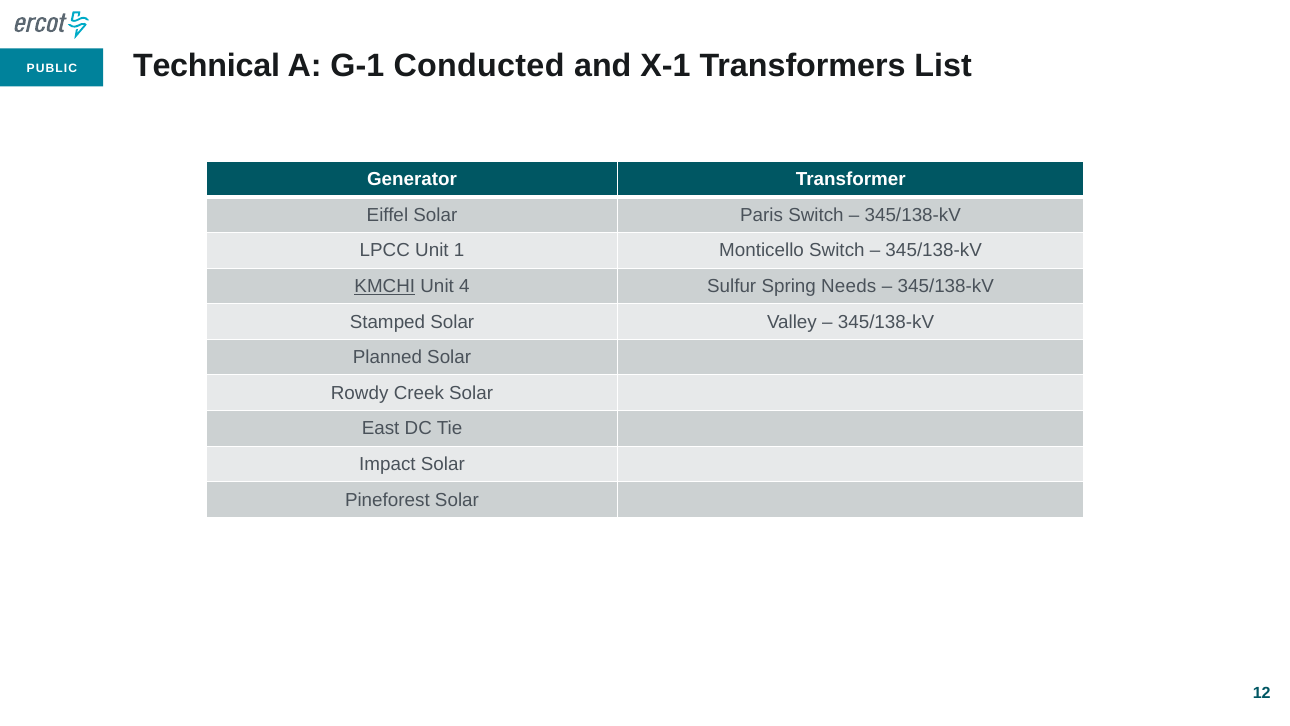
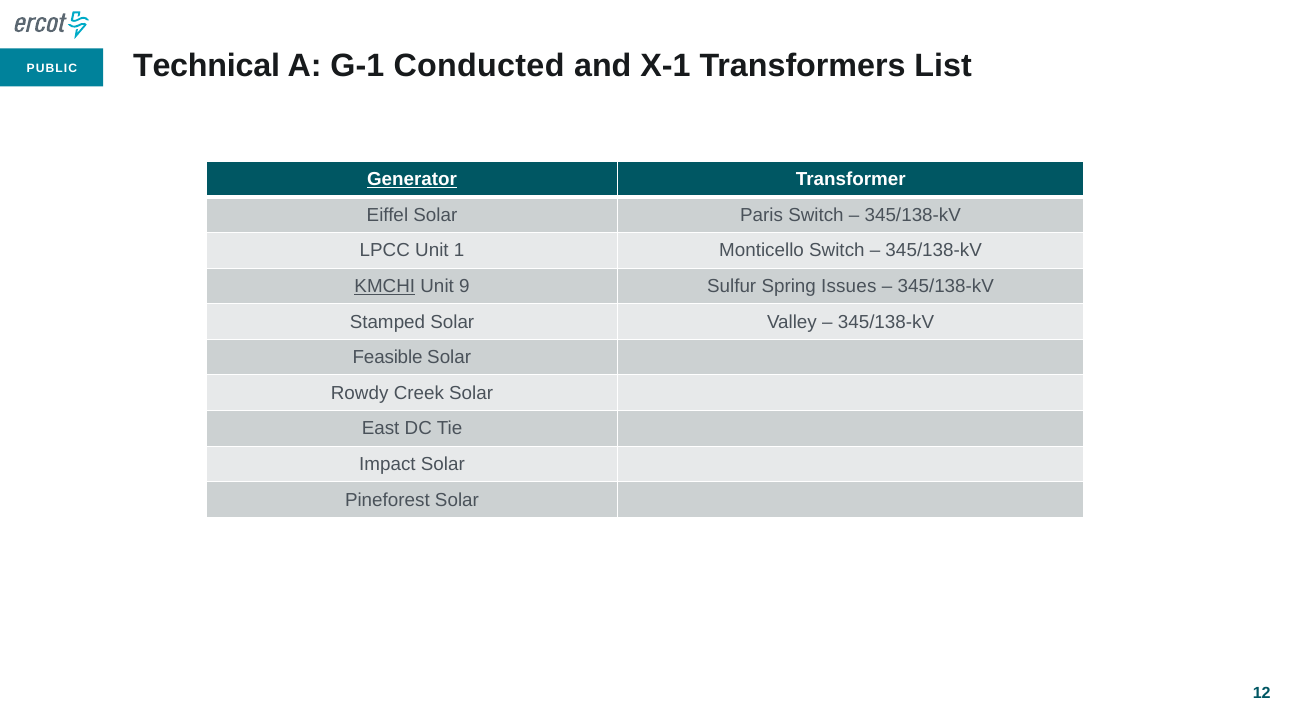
Generator underline: none -> present (412, 179)
4: 4 -> 9 (464, 286)
Needs: Needs -> Issues (849, 286)
Planned: Planned -> Feasible (388, 357)
